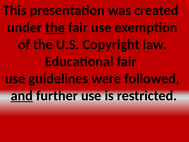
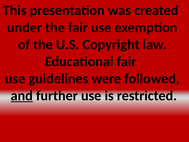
the underline: present -> none (55, 27)
